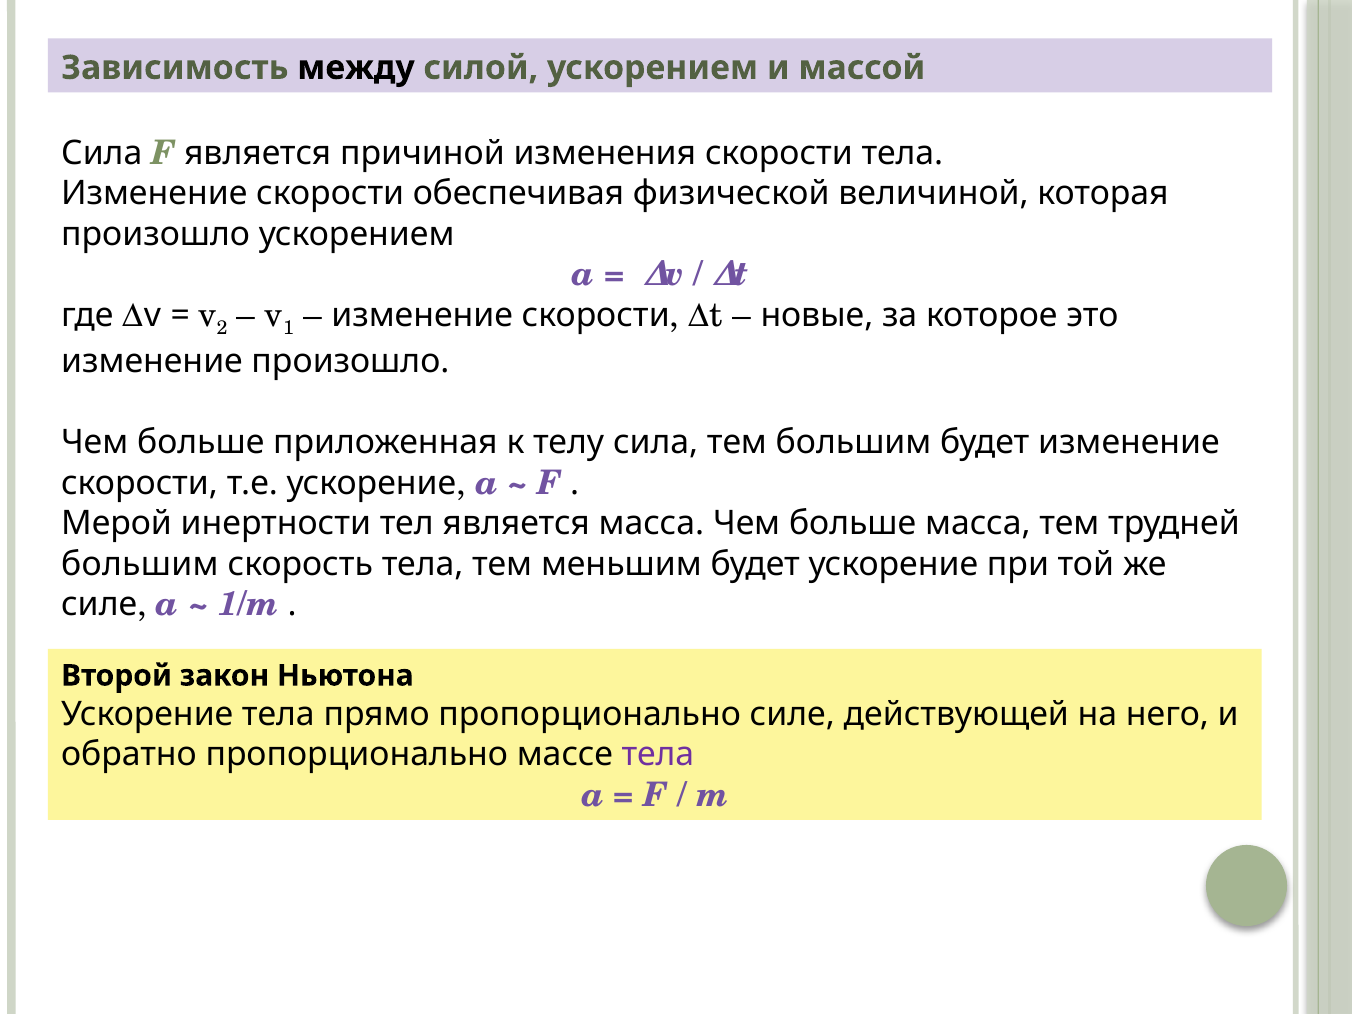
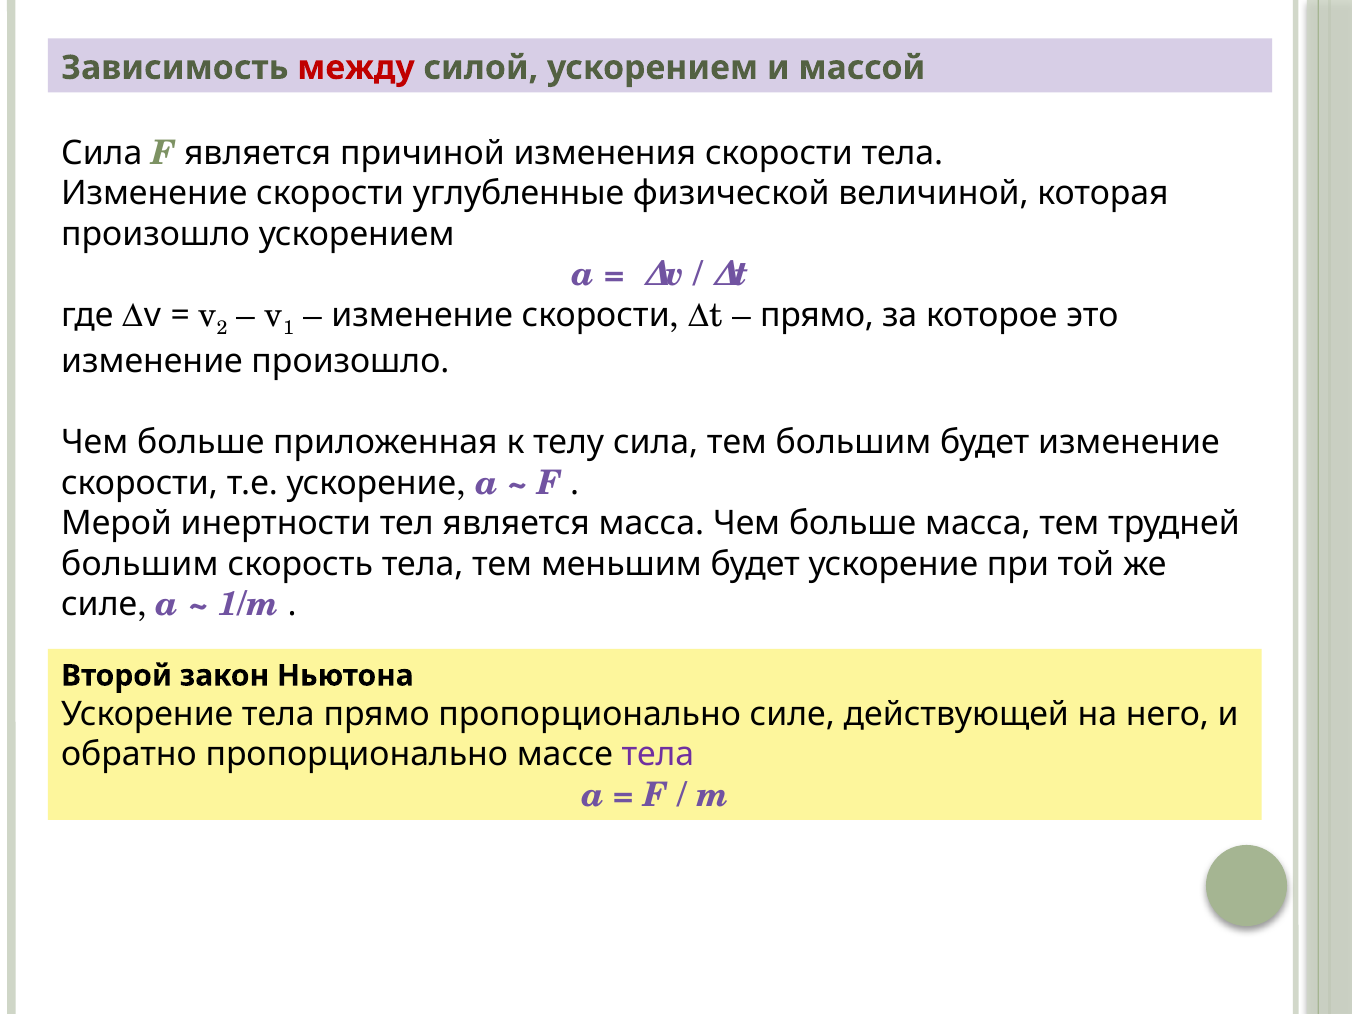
между colour: black -> red (356, 68)
обеспечивая: обеспечивая -> углубленные (519, 194)
новые: новые -> прямо (817, 315)
